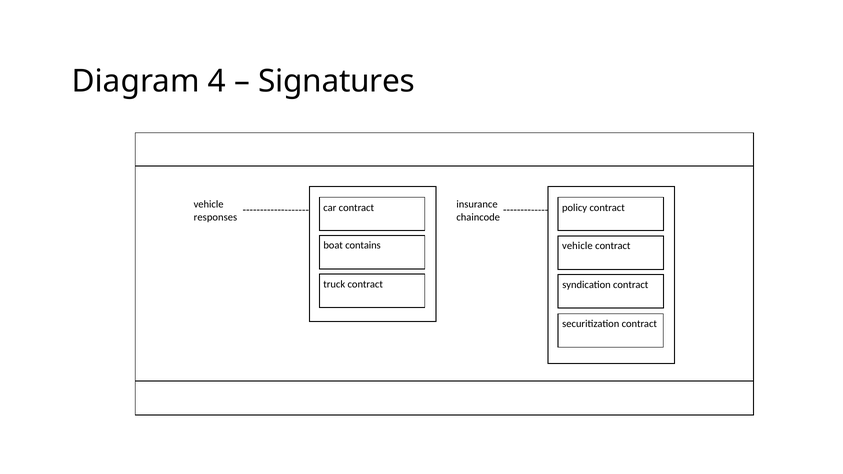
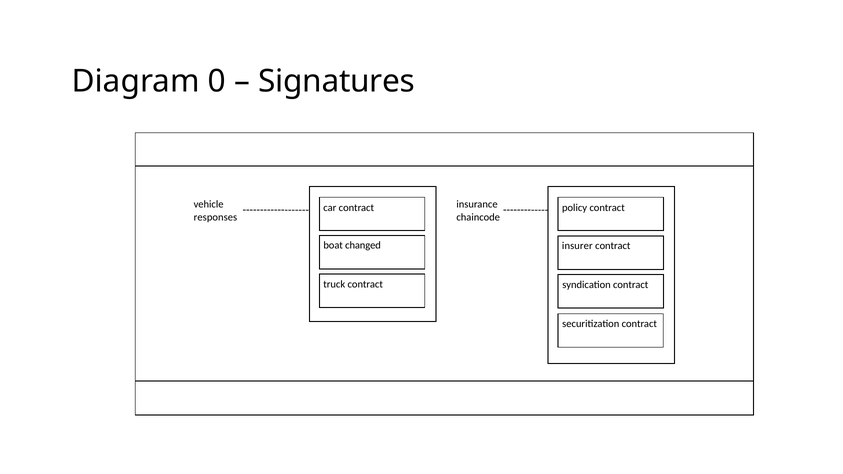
4: 4 -> 0 (217, 81)
contains: contains -> changed (363, 246)
vehicle: vehicle -> insurer (577, 246)
